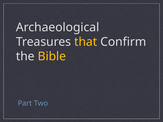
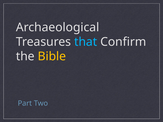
that colour: yellow -> light blue (86, 42)
